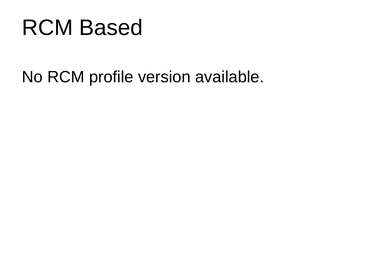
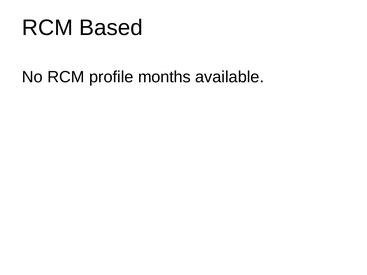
version: version -> months (164, 77)
